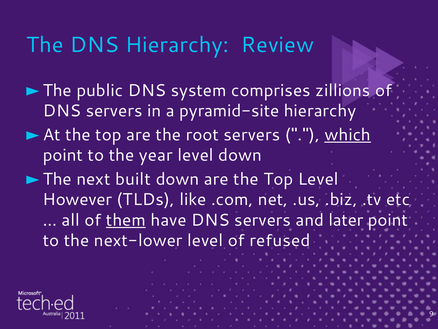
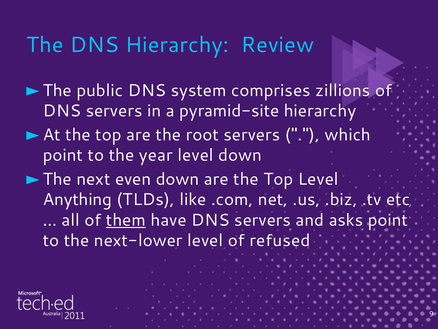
which underline: present -> none (348, 135)
built: built -> even (133, 179)
However: However -> Anything (77, 199)
later: later -> asks (346, 220)
